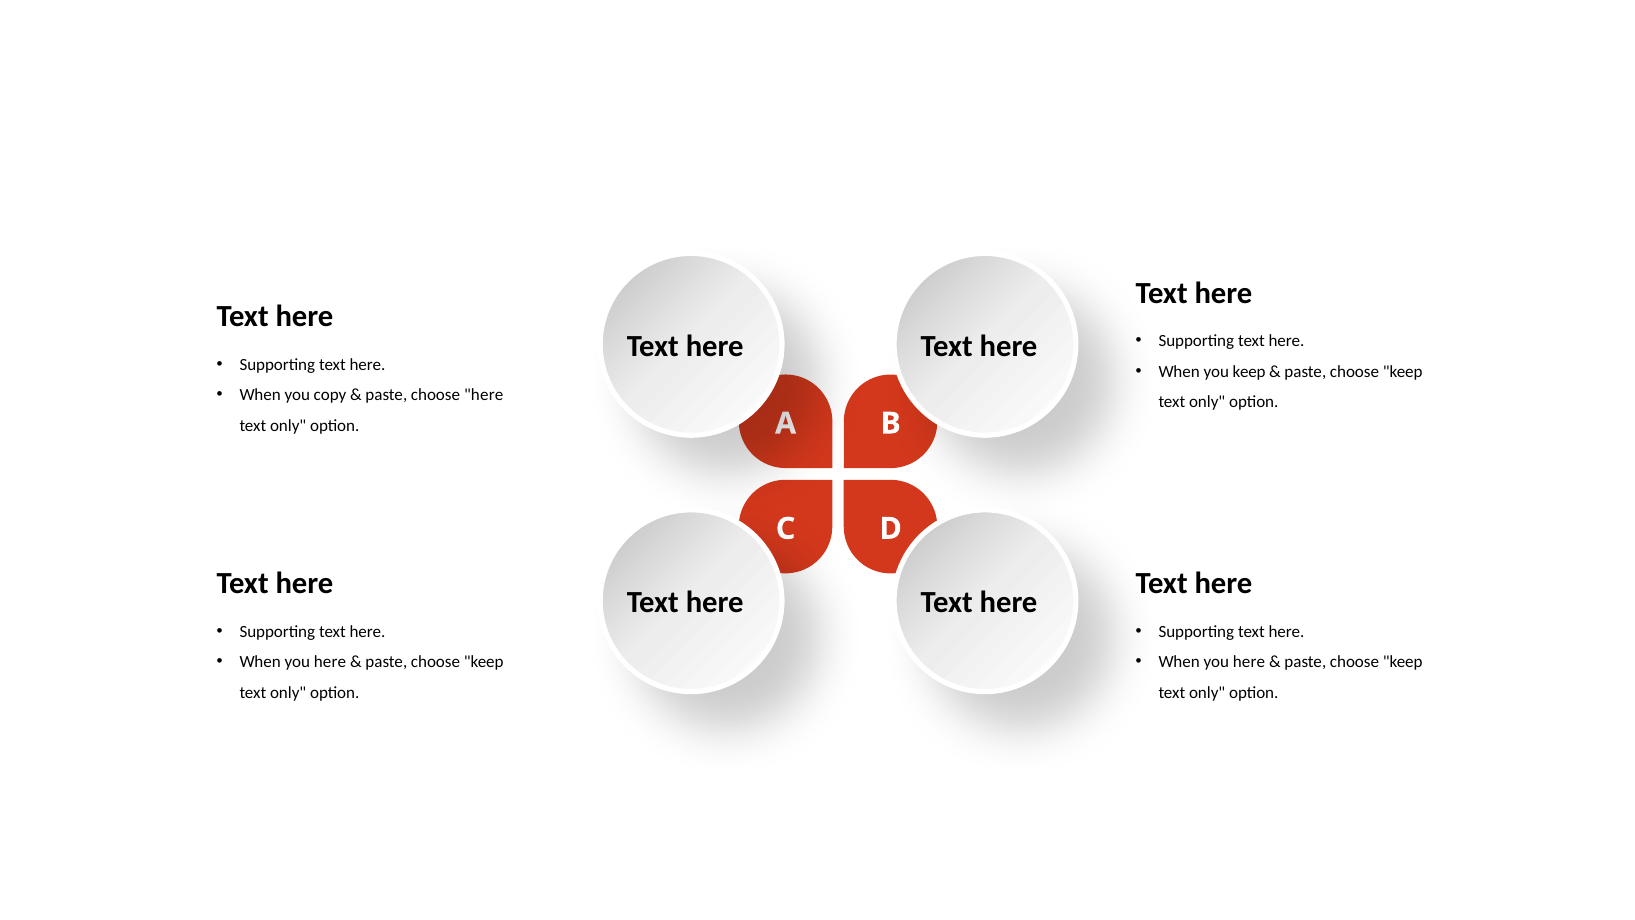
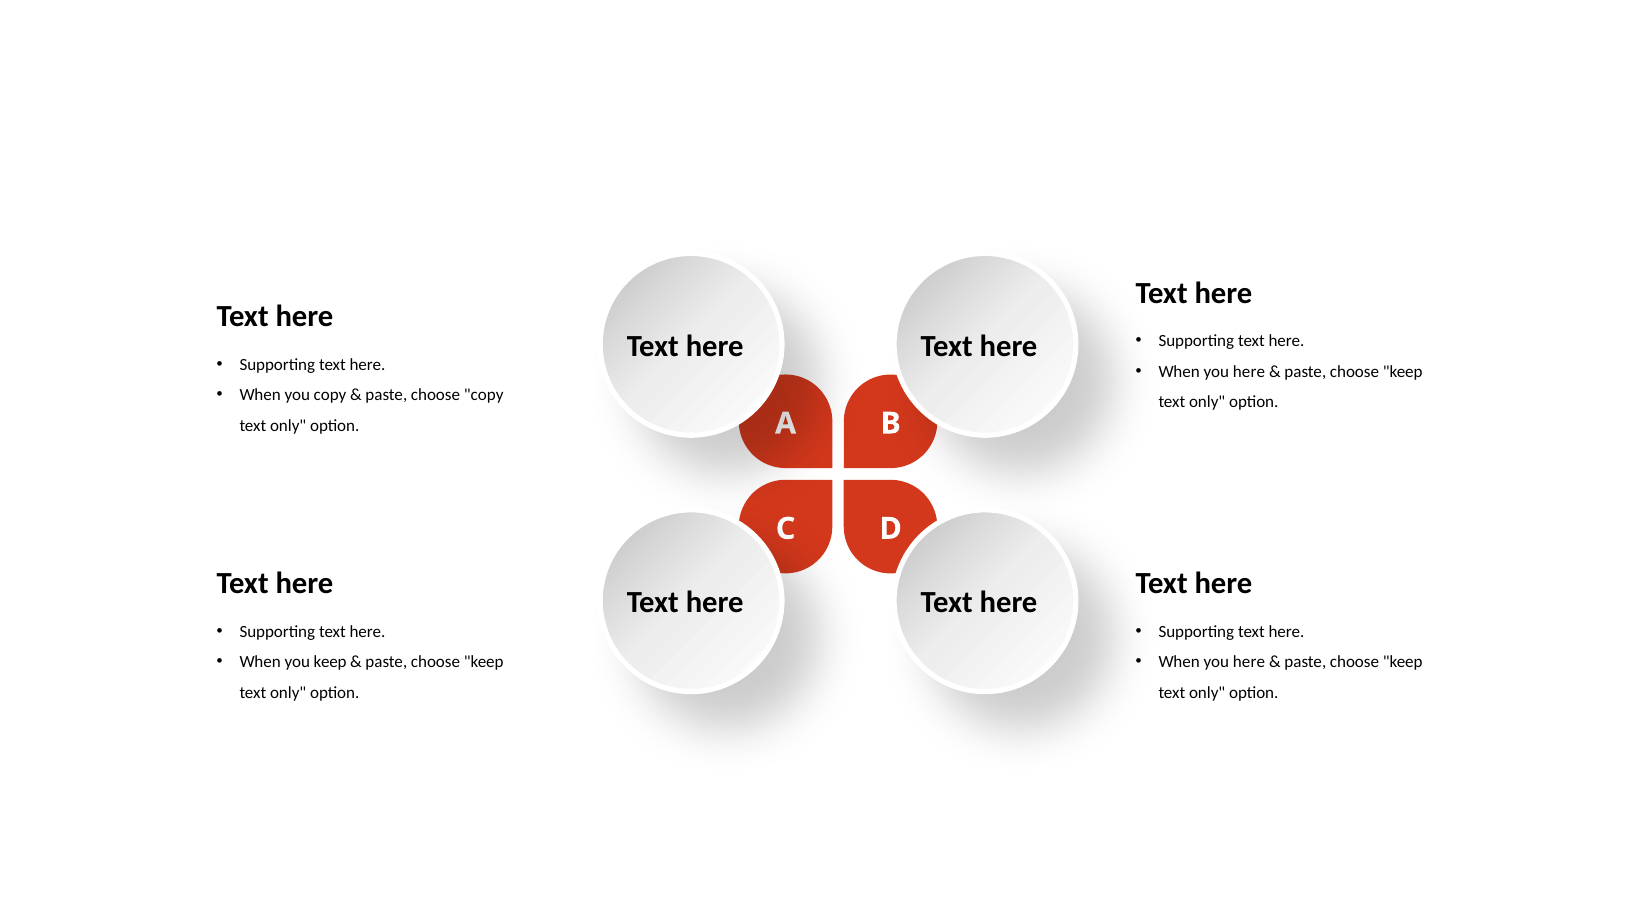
keep: keep -> here (1249, 372)
choose here: here -> copy (484, 395)
here: here -> keep (330, 662)
